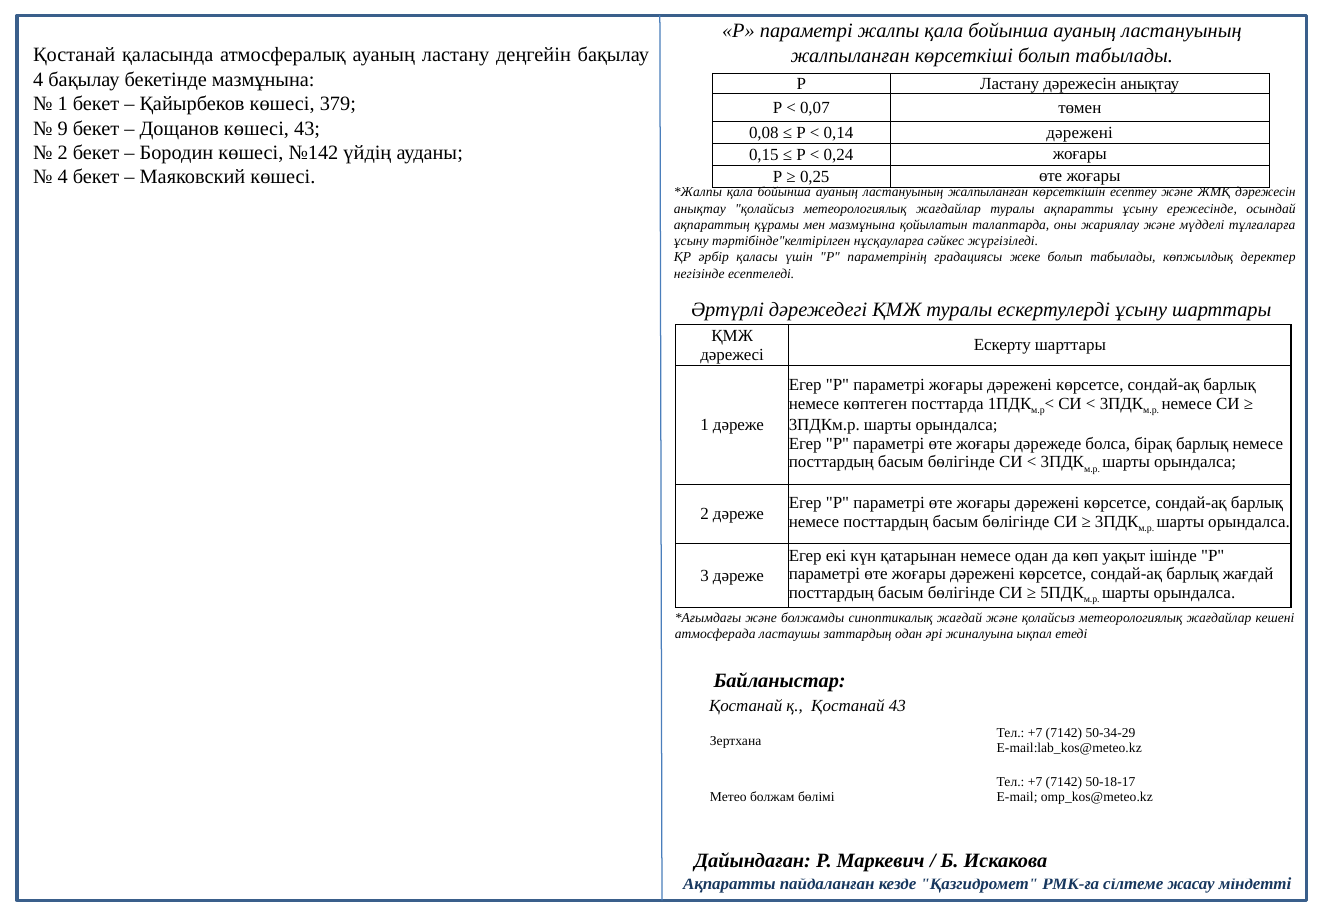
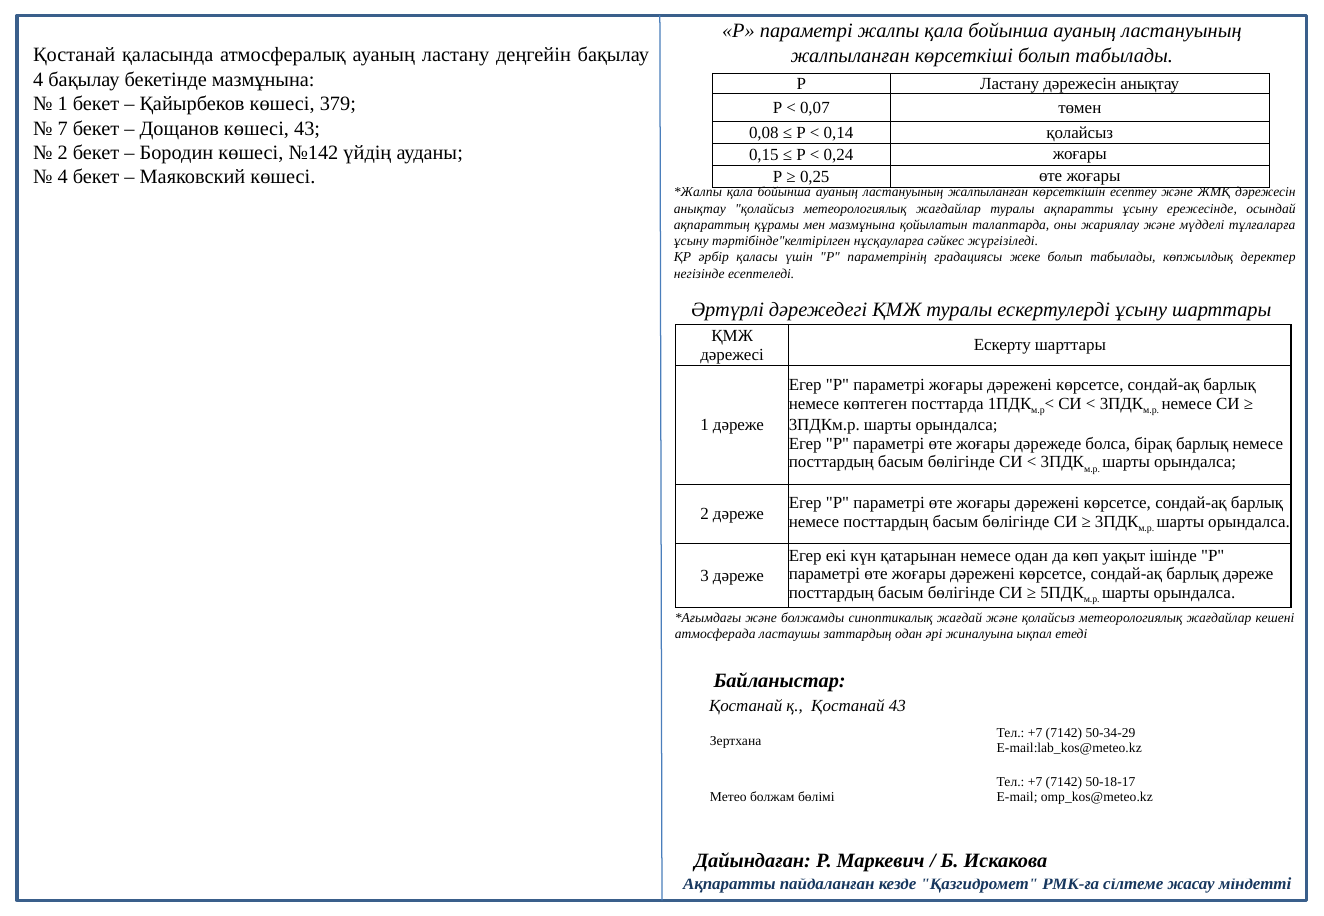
9: 9 -> 7 (63, 128)
0,14 дәрежені: дәрежені -> қолайсыз (1080, 133)
барлық жағдай: жағдай -> дәреже (1248, 575)
